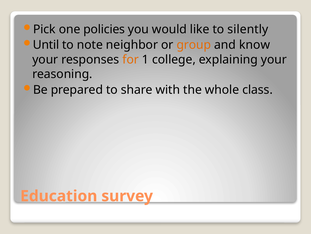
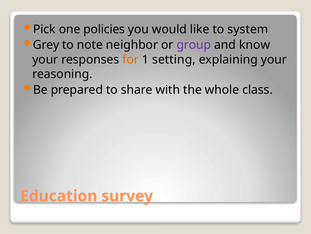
silently: silently -> system (248, 29)
Until: Until -> Grey (46, 45)
group colour: orange -> purple (194, 45)
college: college -> setting (174, 59)
